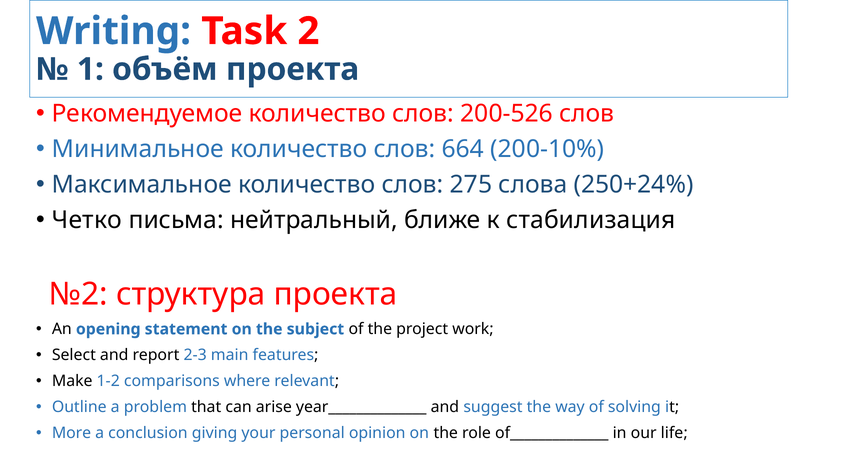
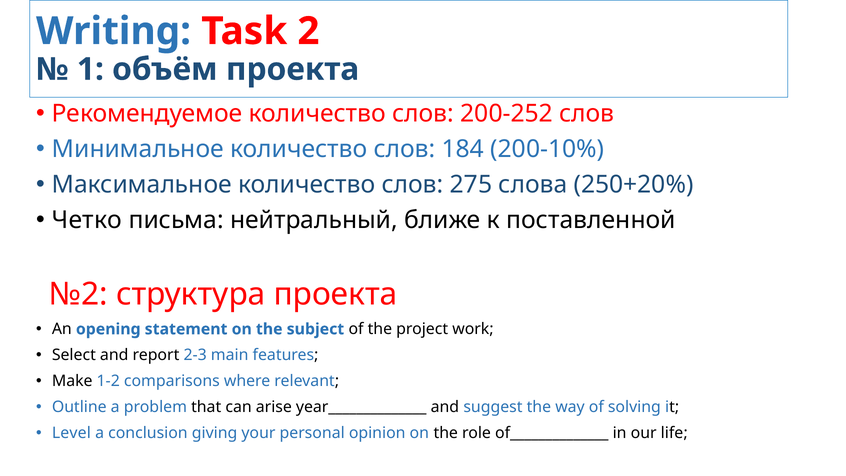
200-526: 200-526 -> 200-252 (507, 114)
664: 664 -> 184 (463, 149)
250+24%: 250+24% -> 250+20% (634, 184)
стабилизация: стабилизация -> поставленной (591, 220)
More: More -> Level (71, 433)
